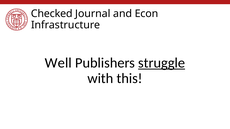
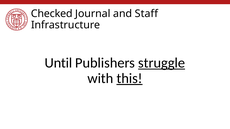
Econ: Econ -> Staff (146, 14)
Well: Well -> Until (58, 63)
this underline: none -> present (130, 79)
